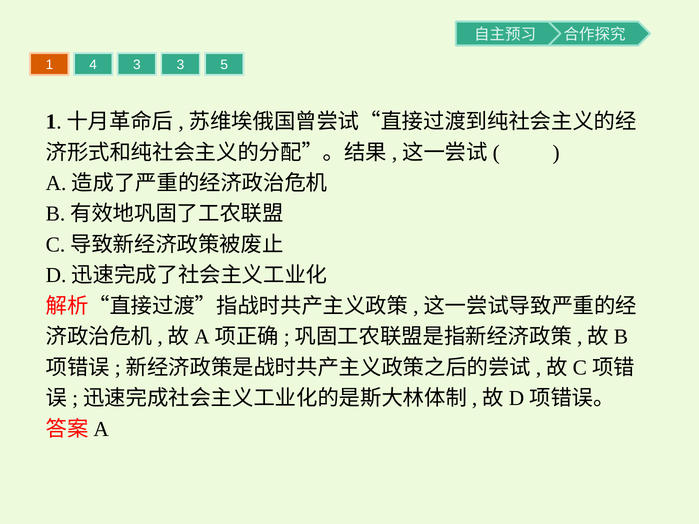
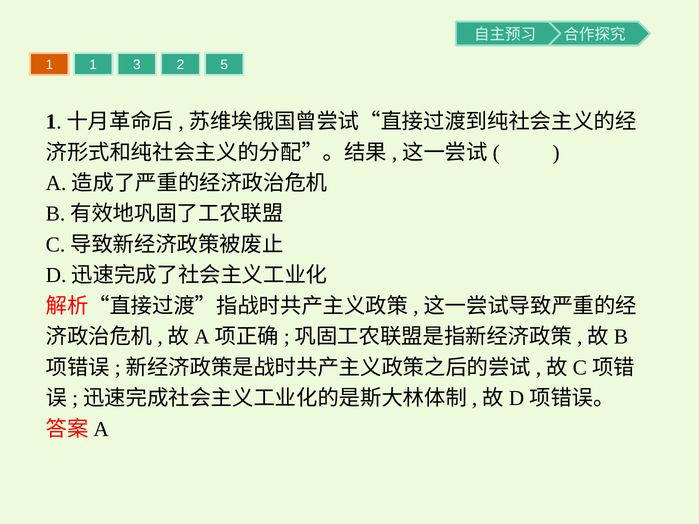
1 4: 4 -> 1 (93, 65)
3 3: 3 -> 2 (181, 65)
